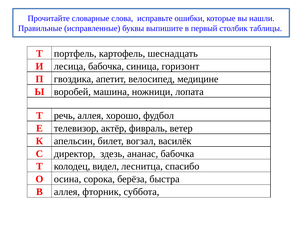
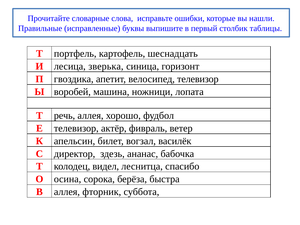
лесица бабочка: бабочка -> зверька (106, 66)
велосипед медицине: медицине -> телевизор (198, 79)
